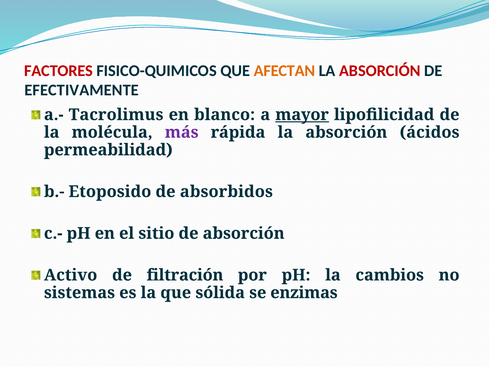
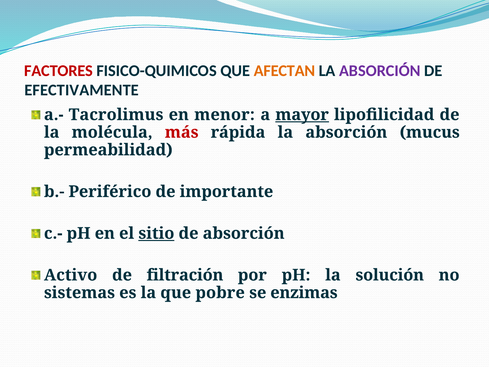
ABSORCIÓN colour: red -> purple (380, 71)
blanco: blanco -> menor (225, 115)
más colour: purple -> red (182, 132)
ácidos: ácidos -> mucus (430, 132)
Etoposido: Etoposido -> Periférico (110, 192)
absorbidos: absorbidos -> importante (226, 192)
sitio underline: none -> present (156, 233)
cambios: cambios -> solución (390, 275)
sólida: sólida -> pobre (220, 293)
